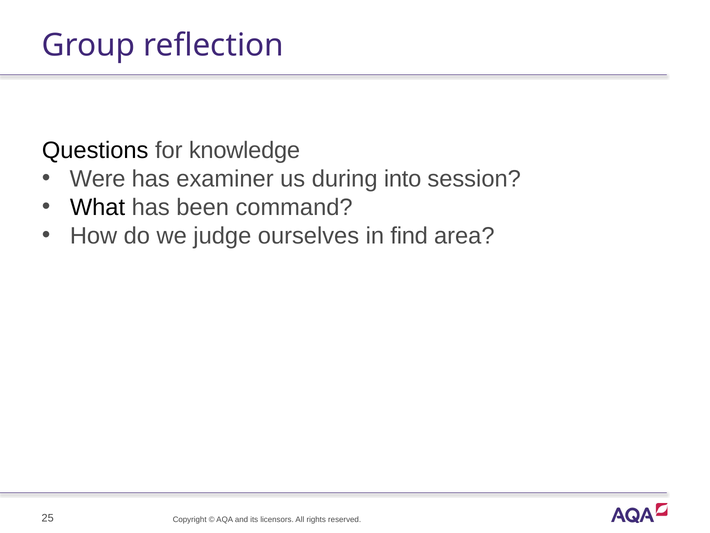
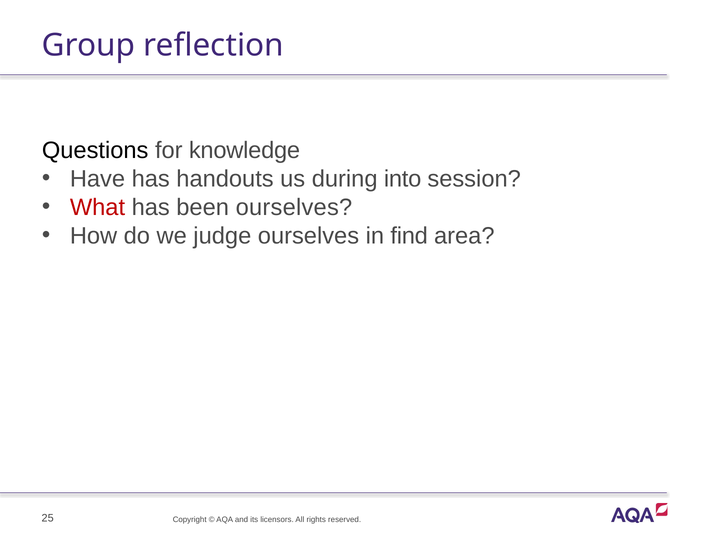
Were: Were -> Have (97, 179)
examiner: examiner -> handouts (225, 179)
What colour: black -> red (97, 207)
been command: command -> ourselves (294, 207)
